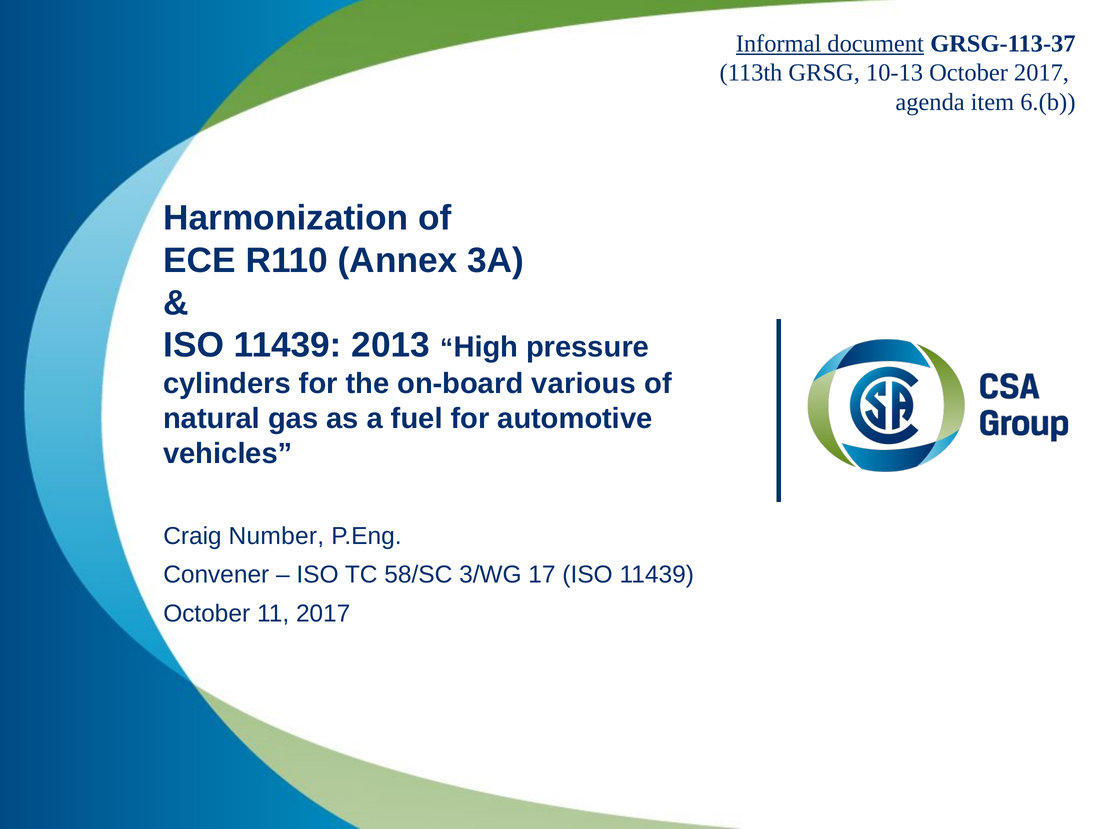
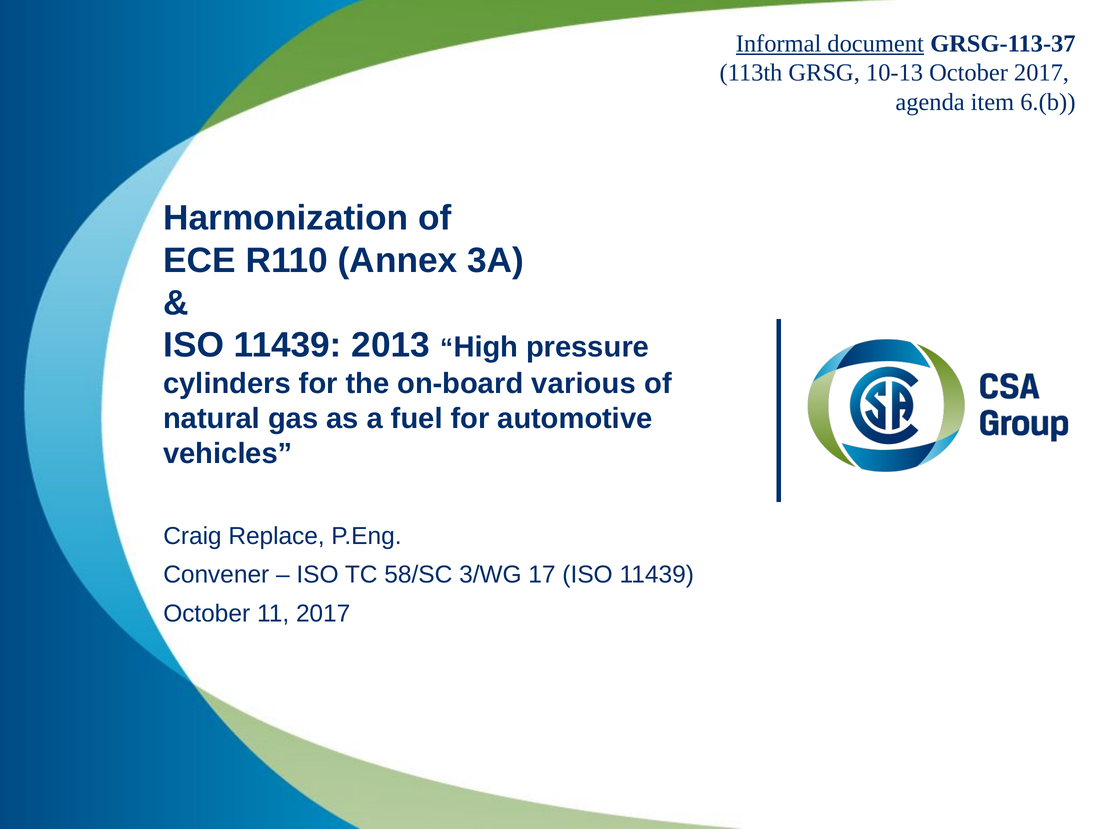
Number: Number -> Replace (277, 536)
